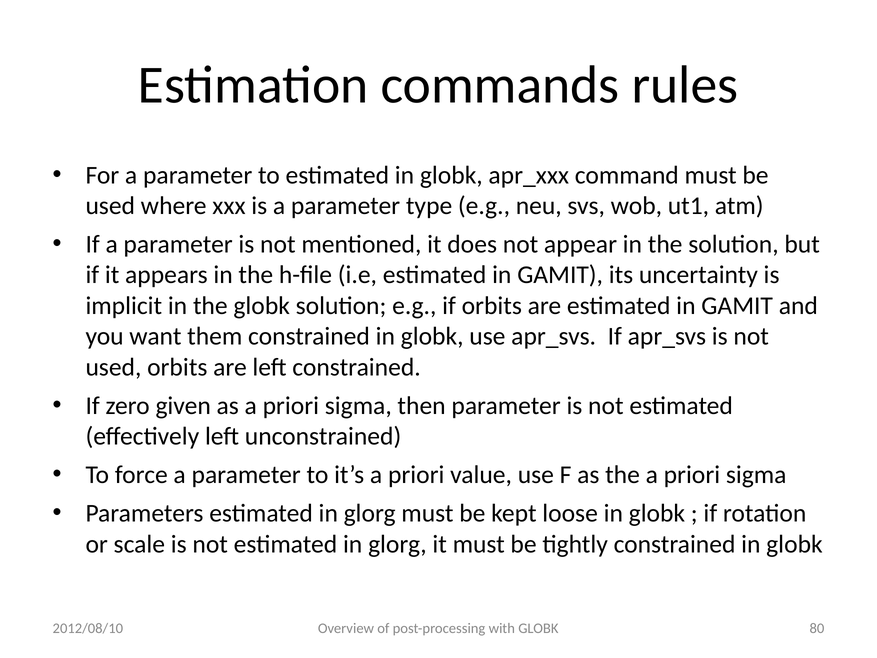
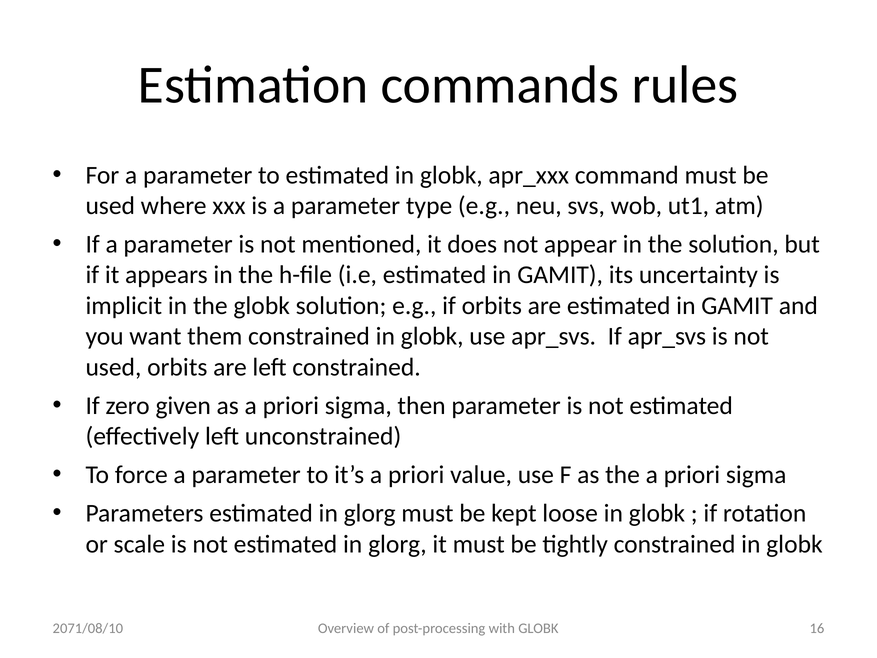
80: 80 -> 16 (817, 628)
2012/08/10: 2012/08/10 -> 2071/08/10 (88, 628)
